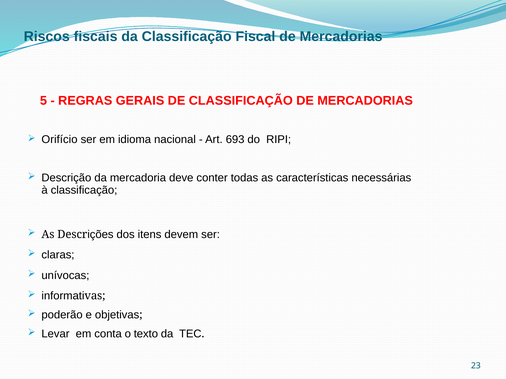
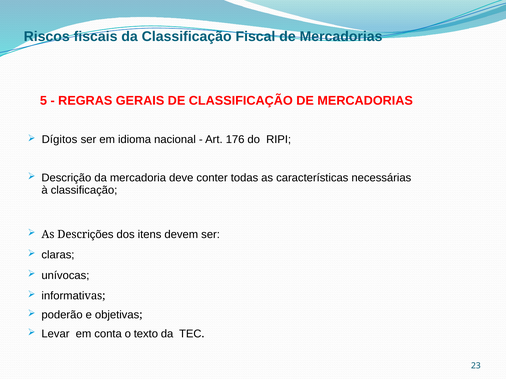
Orifício: Orifício -> Dígitos (59, 140)
693: 693 -> 176 (235, 140)
